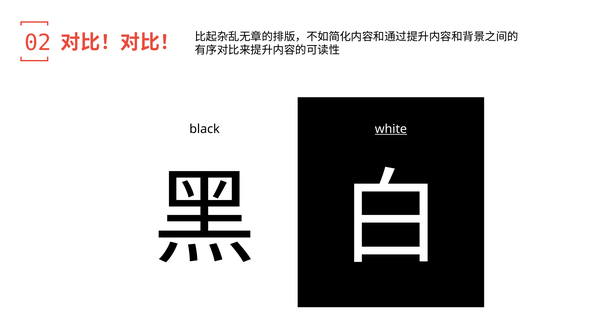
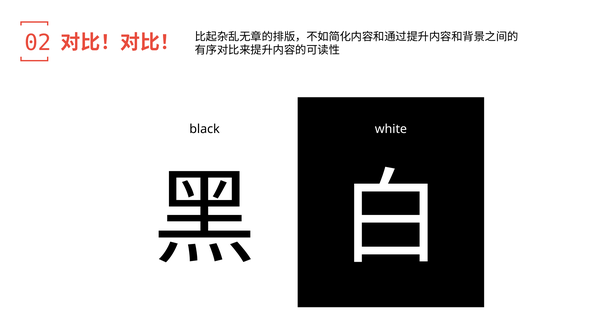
white underline: present -> none (391, 129)
